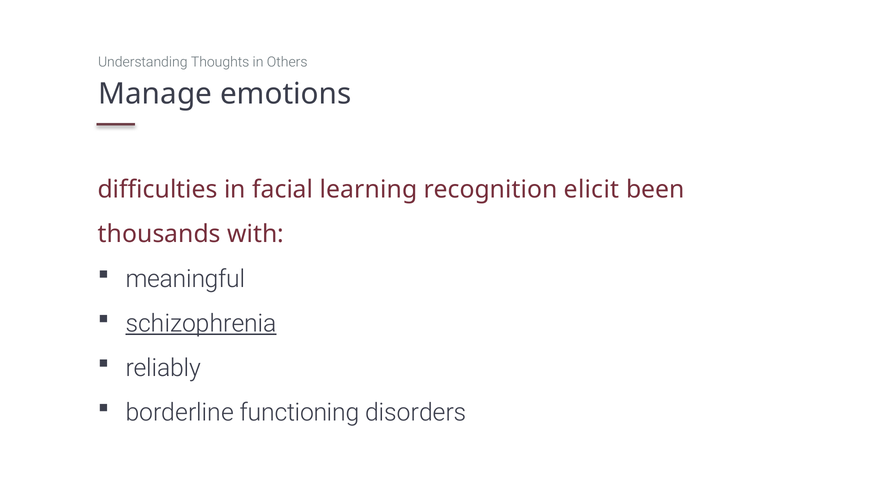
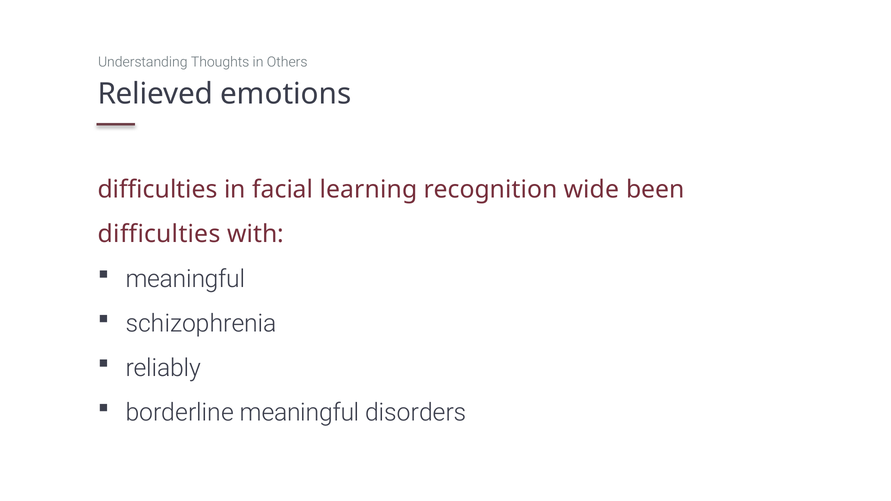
Manage: Manage -> Relieved (155, 94)
elicit: elicit -> wide (592, 190)
thousands: thousands -> difficulties (159, 234)
schizophrenia underline: present -> none (201, 323)
borderline functioning: functioning -> meaningful (300, 413)
